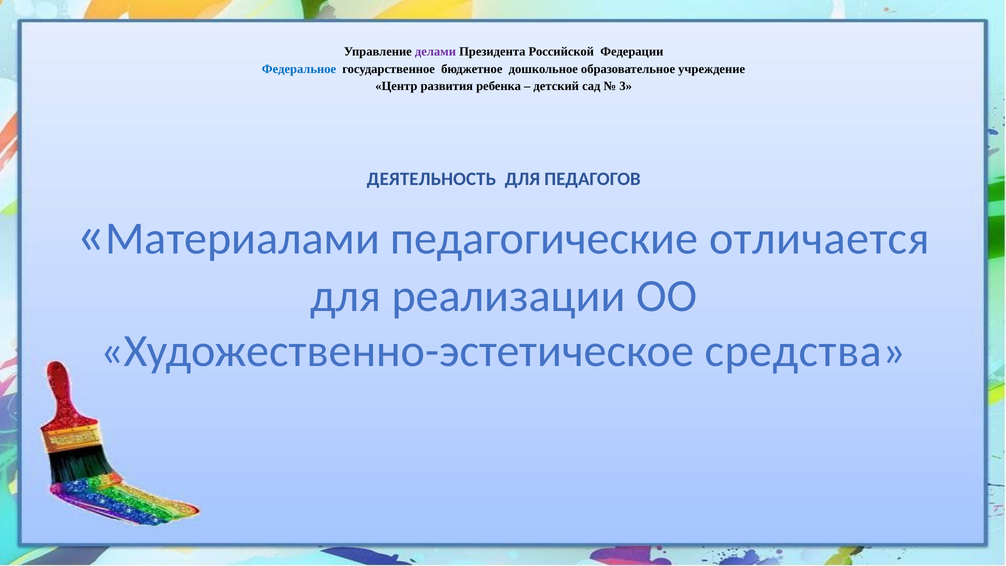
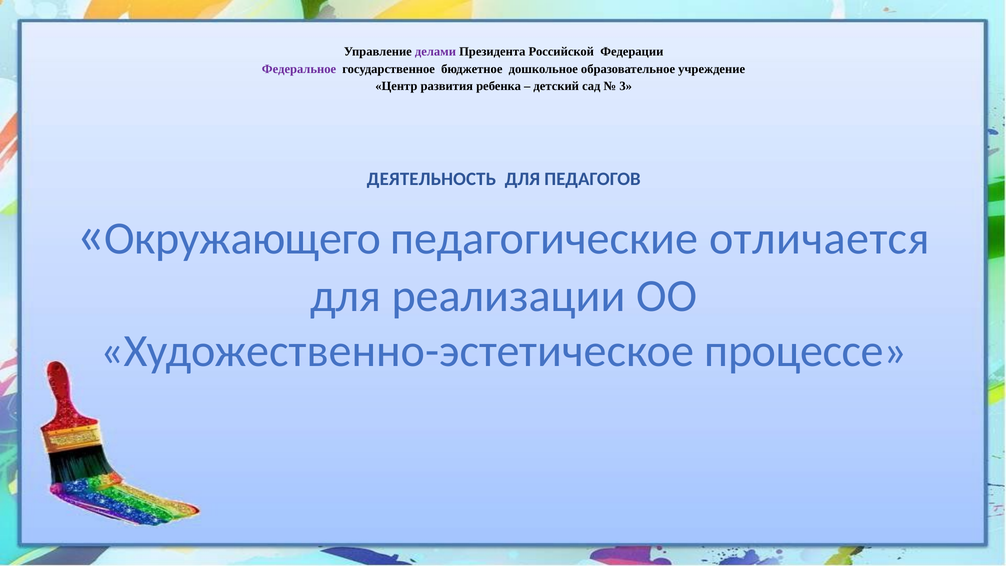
Федеральное colour: blue -> purple (299, 69)
Материалами: Материалами -> Окружающего (243, 238)
средства: средства -> процессе (806, 351)
